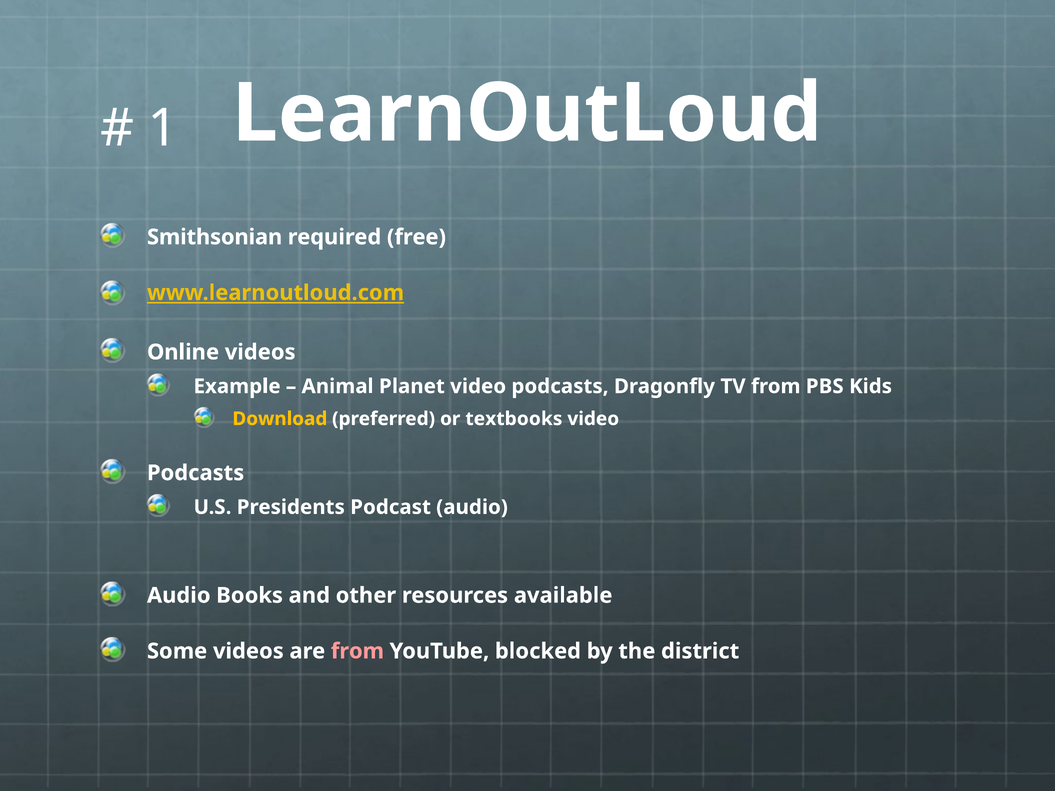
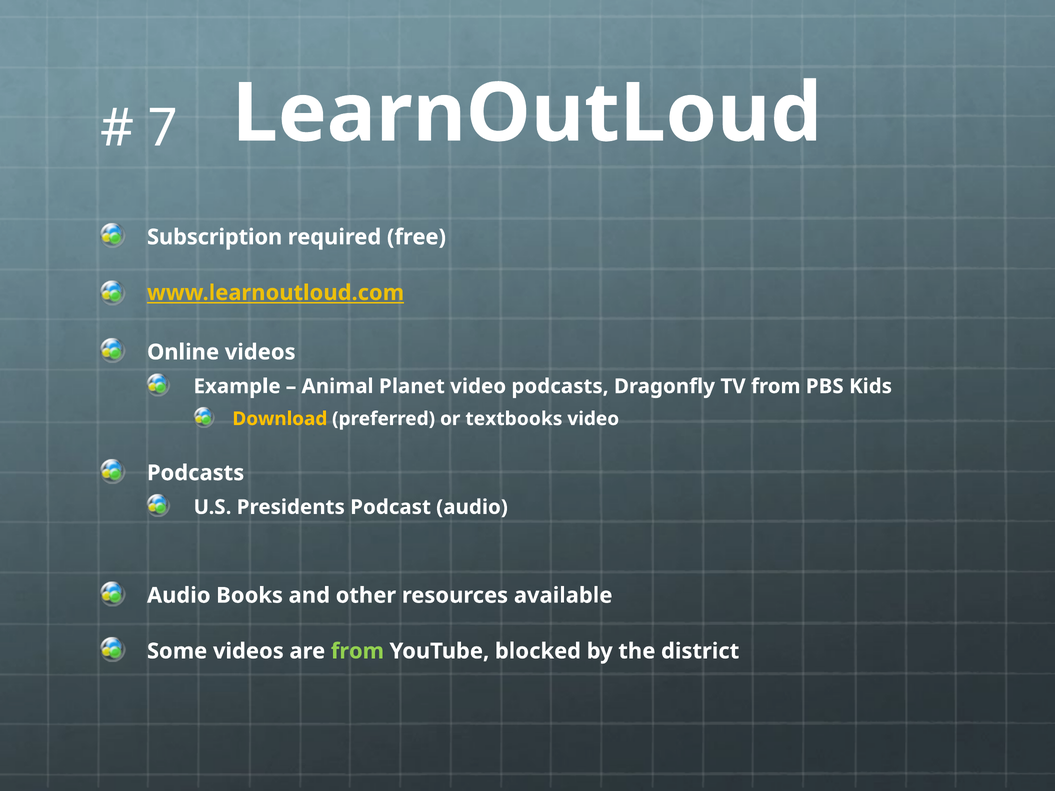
1: 1 -> 7 (163, 128)
Smithsonian: Smithsonian -> Subscription (215, 237)
from colour: pink -> light green (357, 651)
